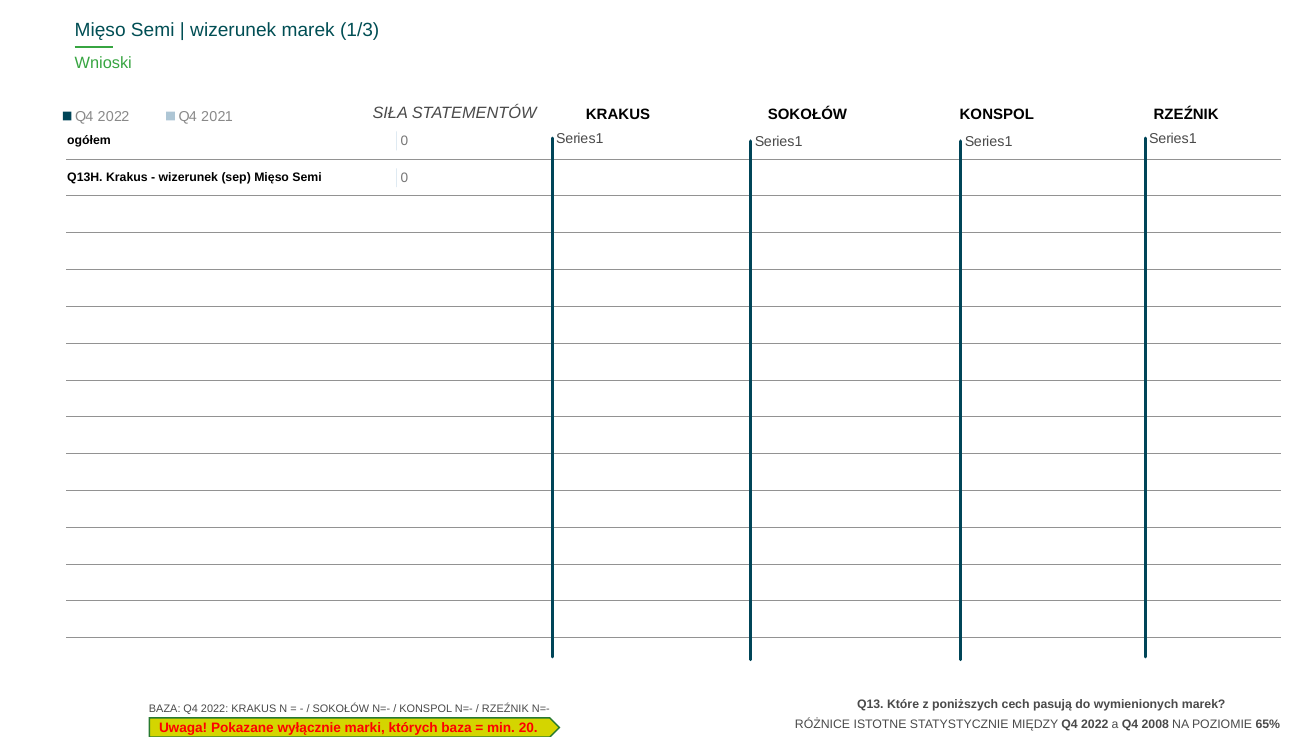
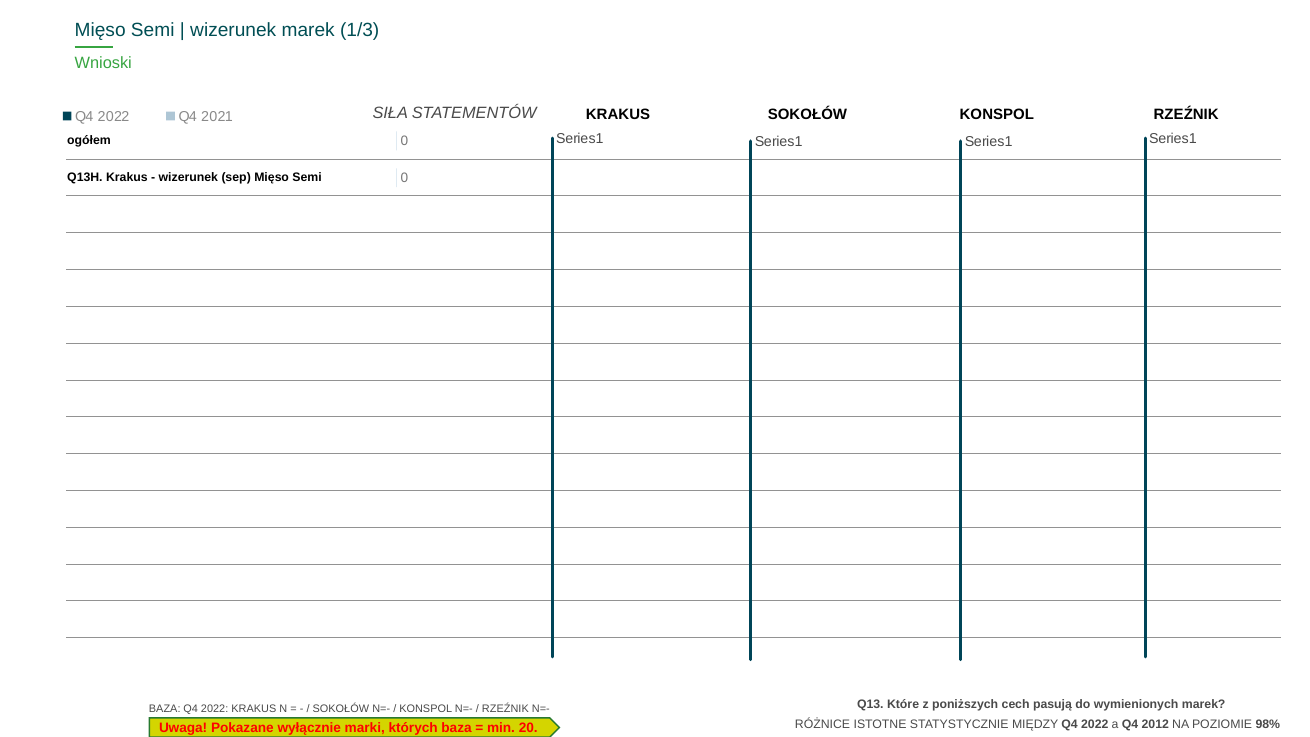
2008: 2008 -> 2012 (1155, 725)
65%: 65% -> 98% (1268, 725)
